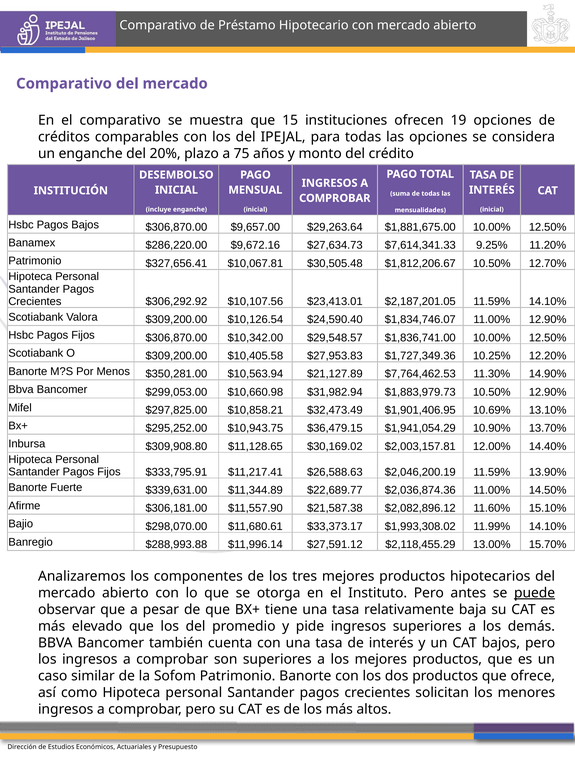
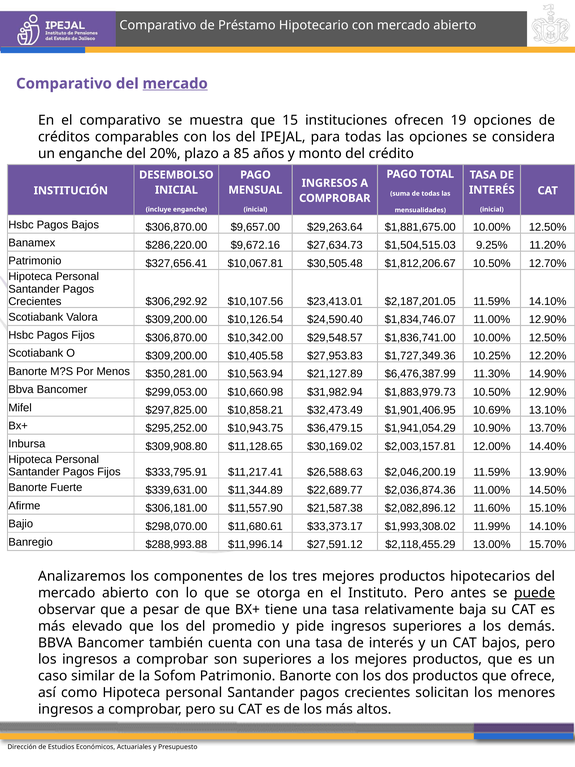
mercado underline: none -> present (175, 84)
75: 75 -> 85 (242, 153)
$7,614,341.33: $7,614,341.33 -> $1,504,515.03 (420, 245)
$7,764,462.53: $7,764,462.53 -> $6,476,387.99 (420, 374)
